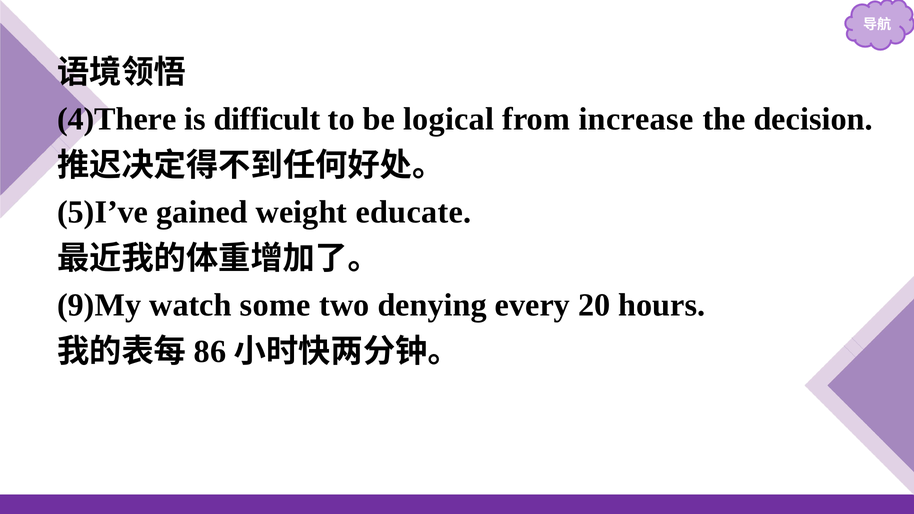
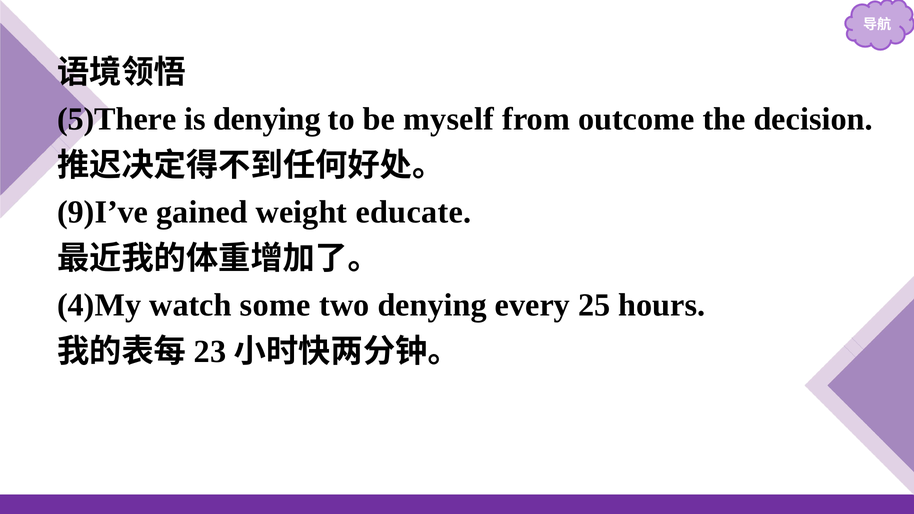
4)There: 4)There -> 5)There (117, 119)
is difficult: difficult -> denying (267, 119)
logical: logical -> myself (449, 119)
increase: increase -> outcome (636, 119)
5)I’ve: 5)I’ve -> 9)I’ve (103, 212)
9)My: 9)My -> 4)My (99, 305)
20: 20 -> 25 (594, 305)
86: 86 -> 23 (210, 351)
